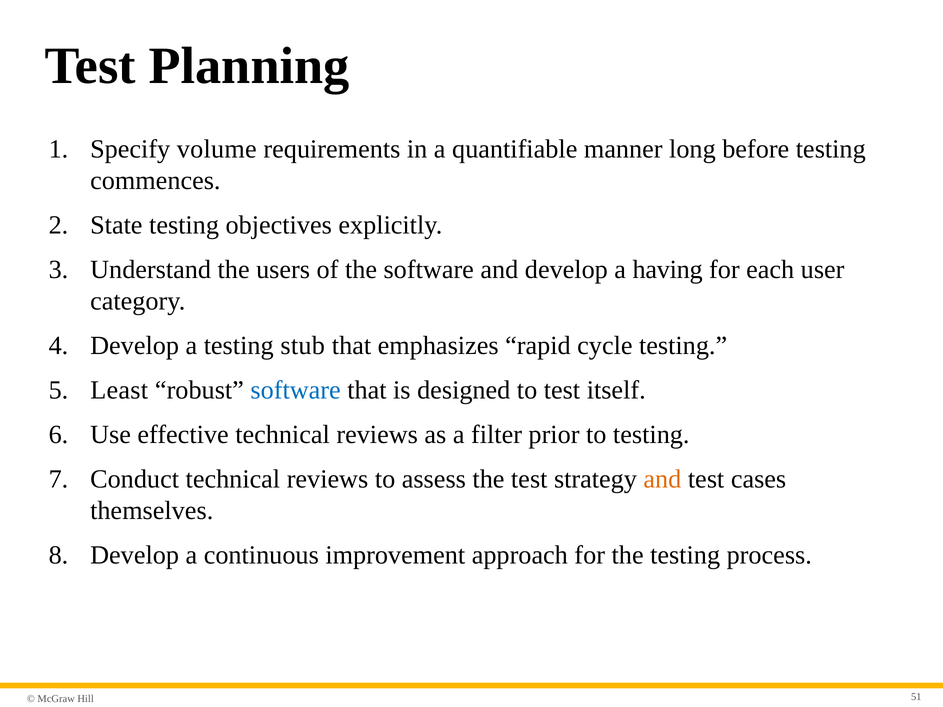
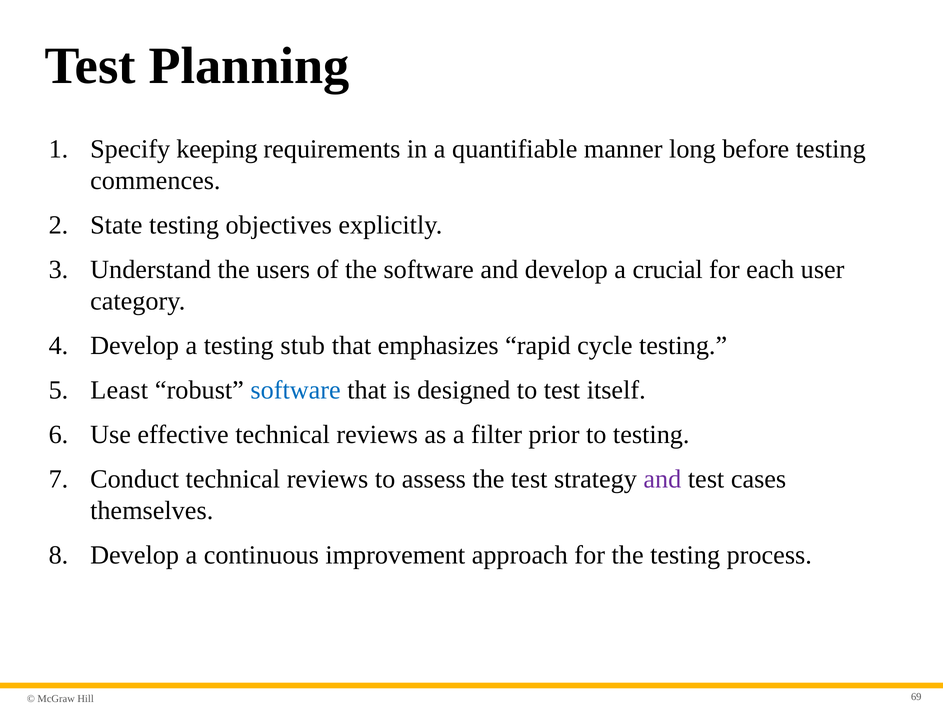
volume: volume -> keeping (217, 149)
having: having -> crucial (668, 270)
and colour: orange -> purple (662, 479)
51: 51 -> 69 (916, 697)
